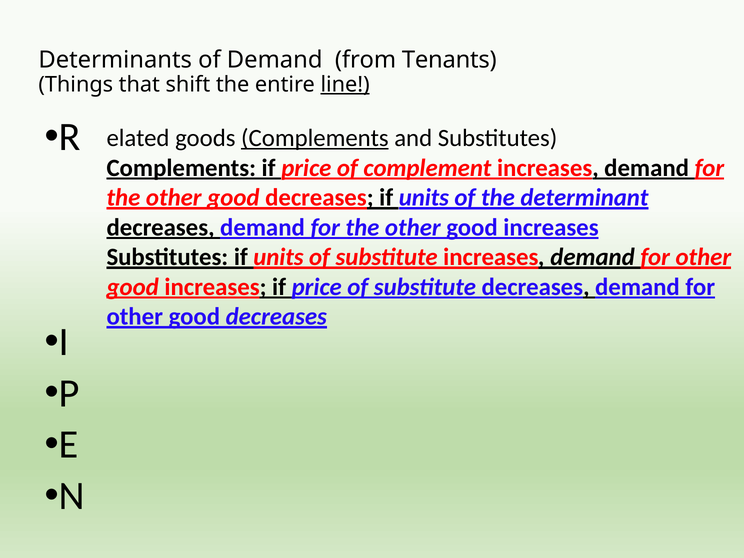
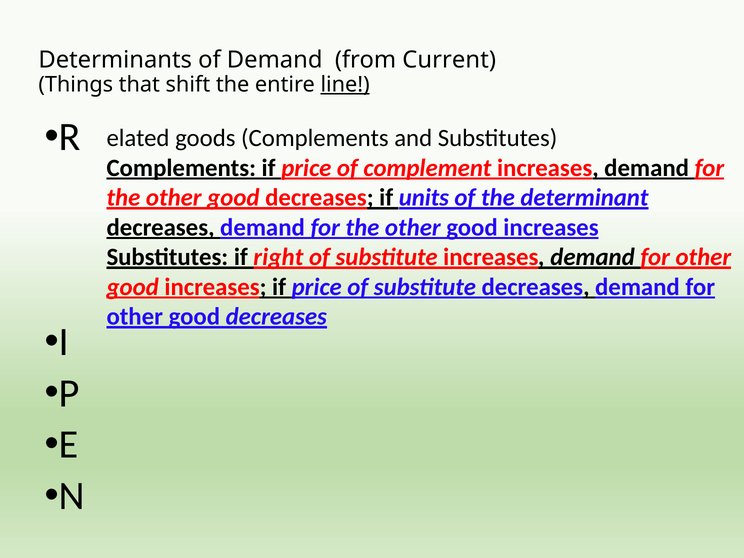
Tenants: Tenants -> Current (449, 60)
Complements underline: present -> none (315, 138)
Substitutes if units: units -> right (278, 257)
